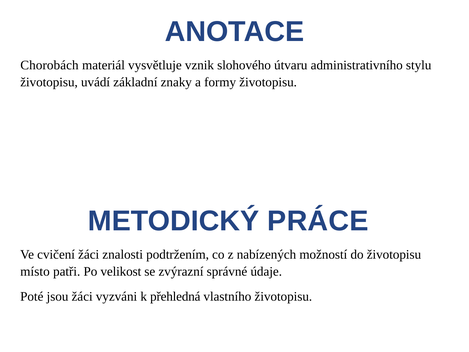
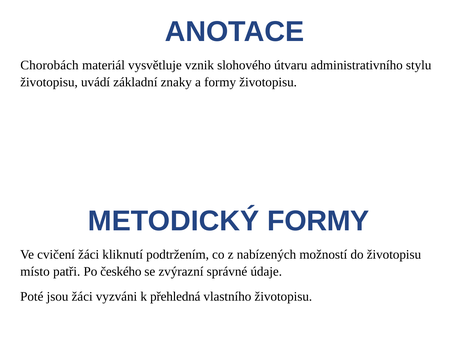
METODICKÝ PRÁCE: PRÁCE -> FORMY (318, 221)
znalosti: znalosti -> kliknutí (123, 254)
velikost: velikost -> českého (121, 271)
